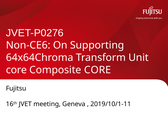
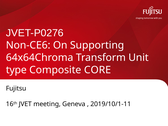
core: core -> type (16, 70)
